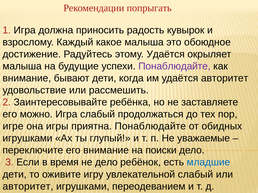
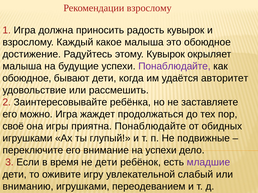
Рекомендации попрыгать: попрыгать -> взрослому (149, 8)
этому Удаётся: Удаётся -> Кувырок (166, 54)
внимание: внимание -> обоюдное (27, 78)
Игра слабый: слабый -> жаждет (98, 115)
игре: игре -> своё (13, 127)
уважаемые: уважаемые -> подвижные (204, 139)
на поиски: поиски -> успехи (161, 151)
не дело: дело -> дети (106, 163)
младшие colour: blue -> purple (208, 163)
авторитет: авторитет -> вниманию (28, 187)
